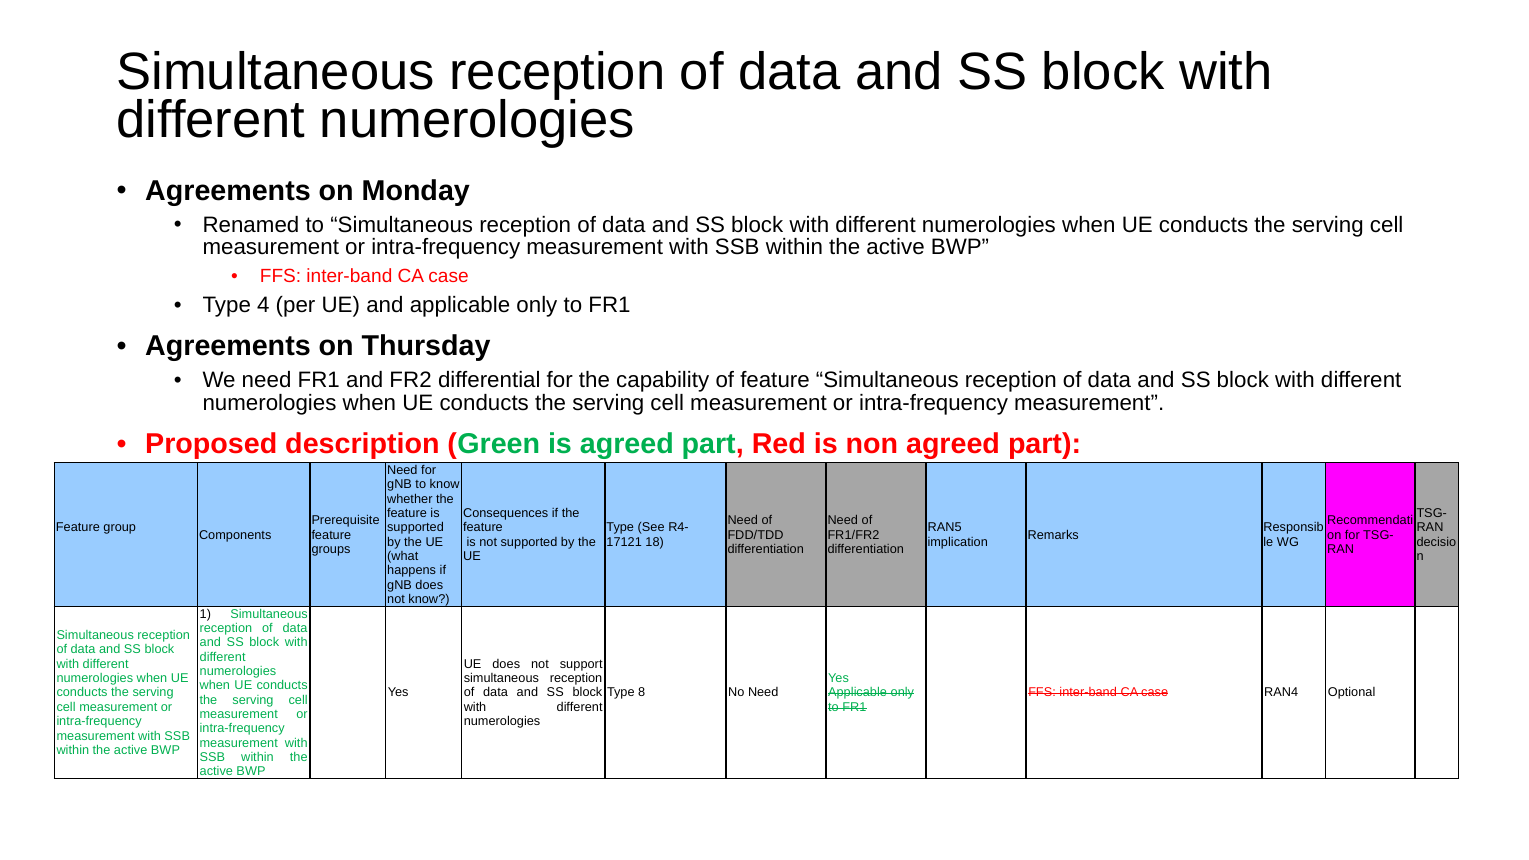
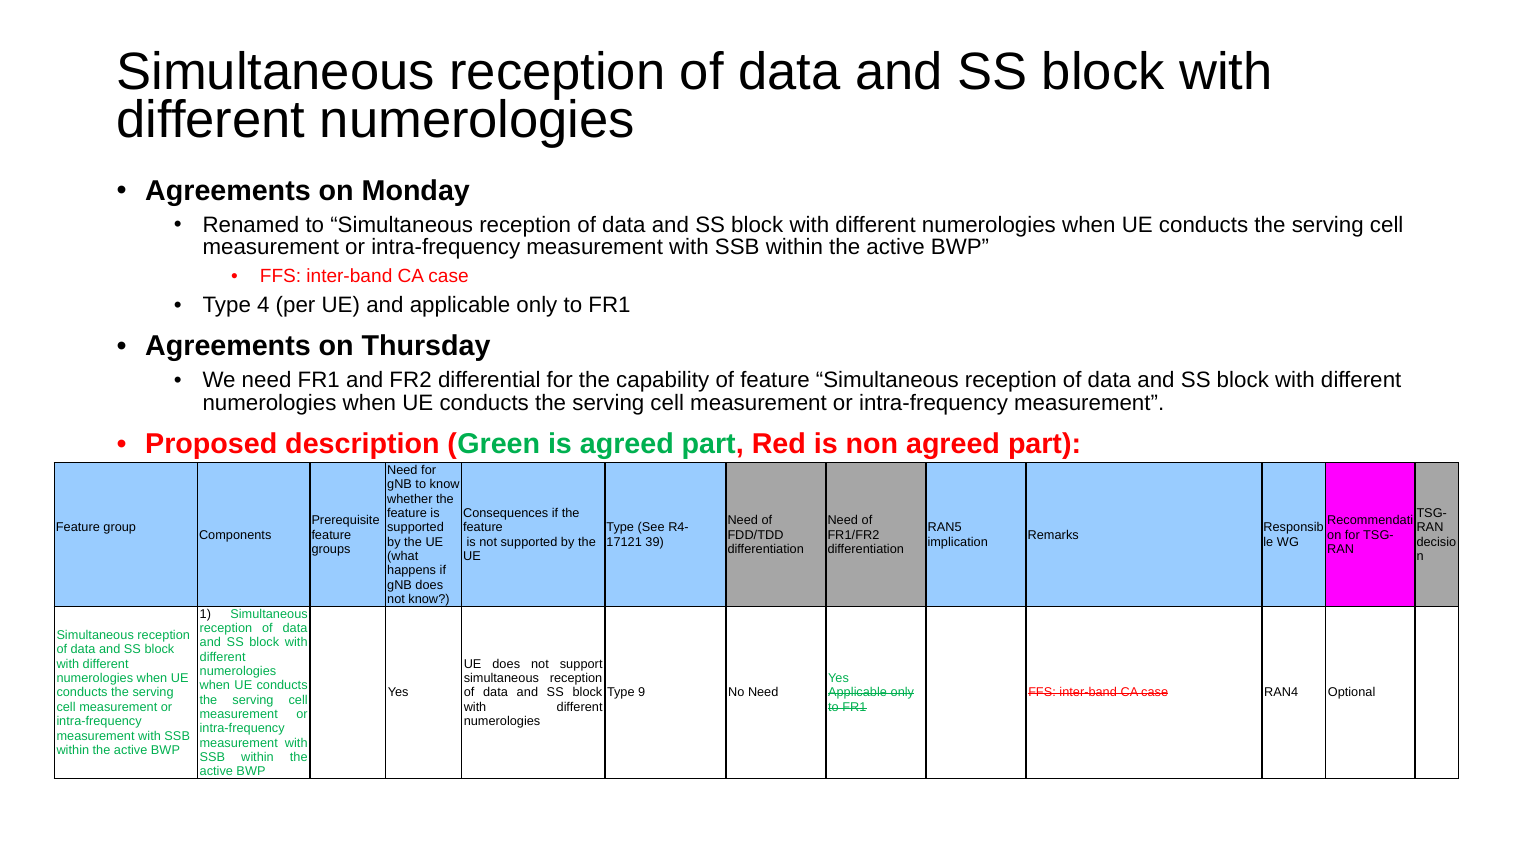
18: 18 -> 39 (655, 542)
8: 8 -> 9 (642, 693)
